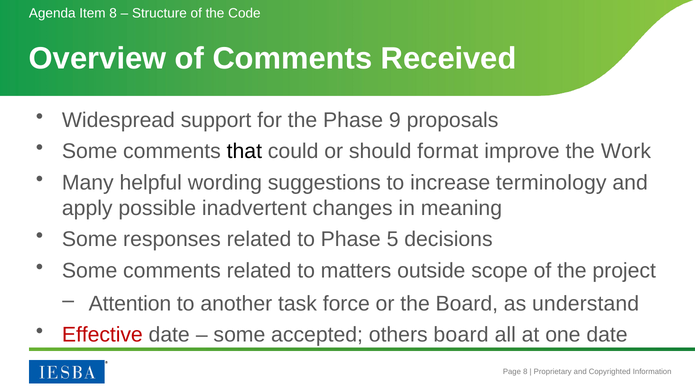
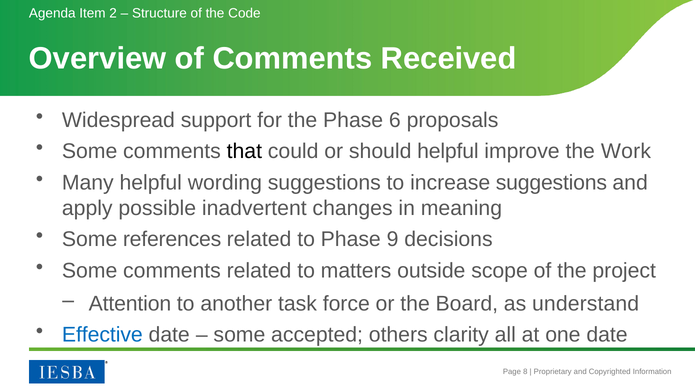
Item 8: 8 -> 2 (113, 13)
9: 9 -> 6 (395, 120)
should format: format -> helpful (448, 151)
increase terminology: terminology -> suggestions (551, 183)
responses: responses -> references (172, 239)
5: 5 -> 9 (393, 239)
Effective colour: red -> blue (102, 335)
others board: board -> clarity (461, 335)
